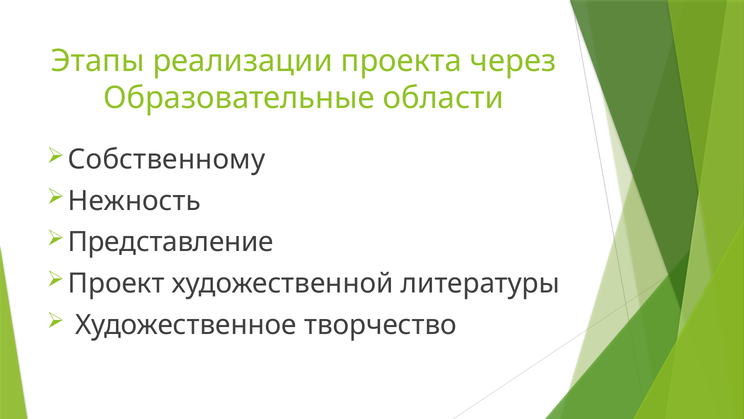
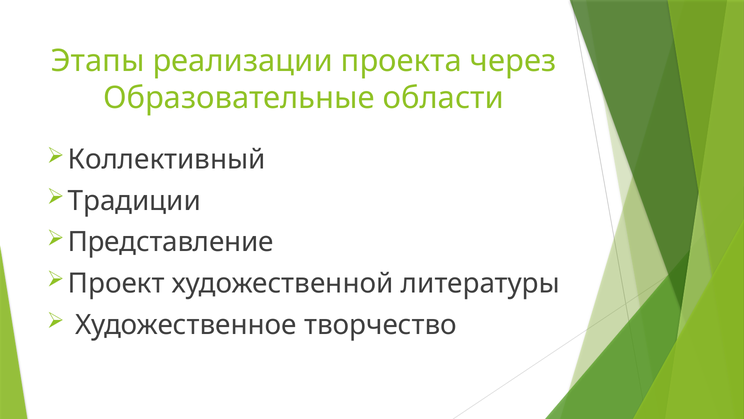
Собственному: Собственному -> Коллективный (167, 160)
Нежность: Нежность -> Традиции (134, 201)
